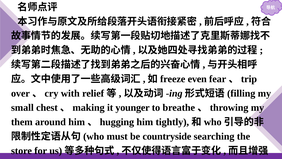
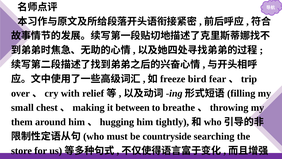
even: even -> bird (197, 79)
younger: younger -> between (133, 107)
